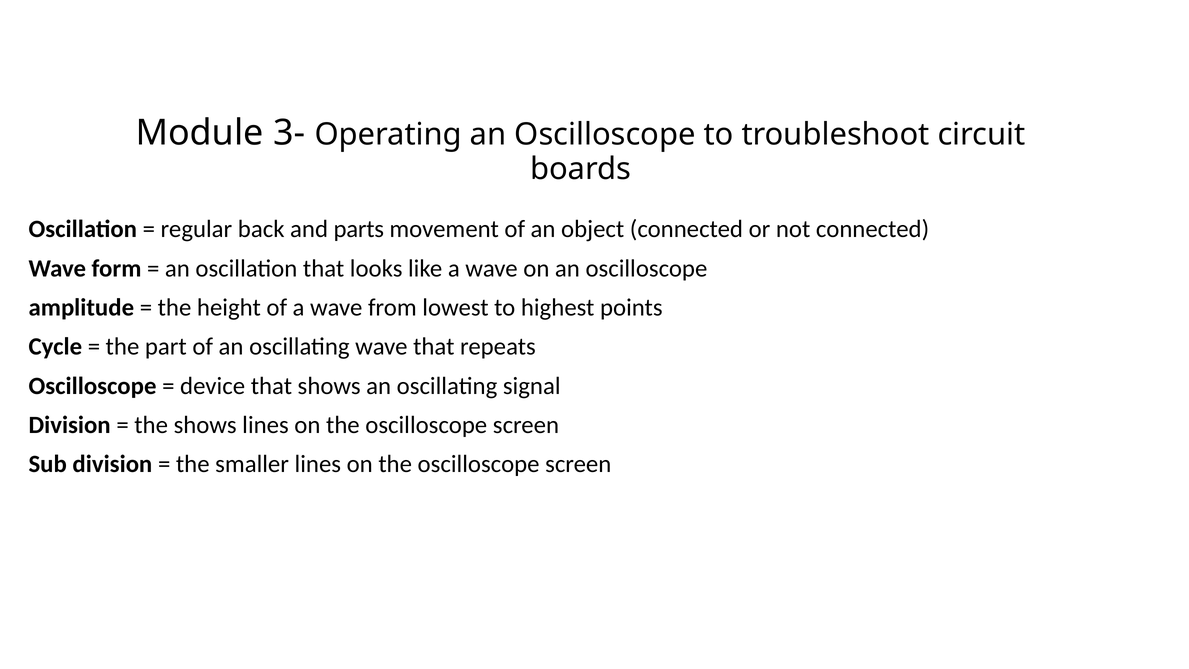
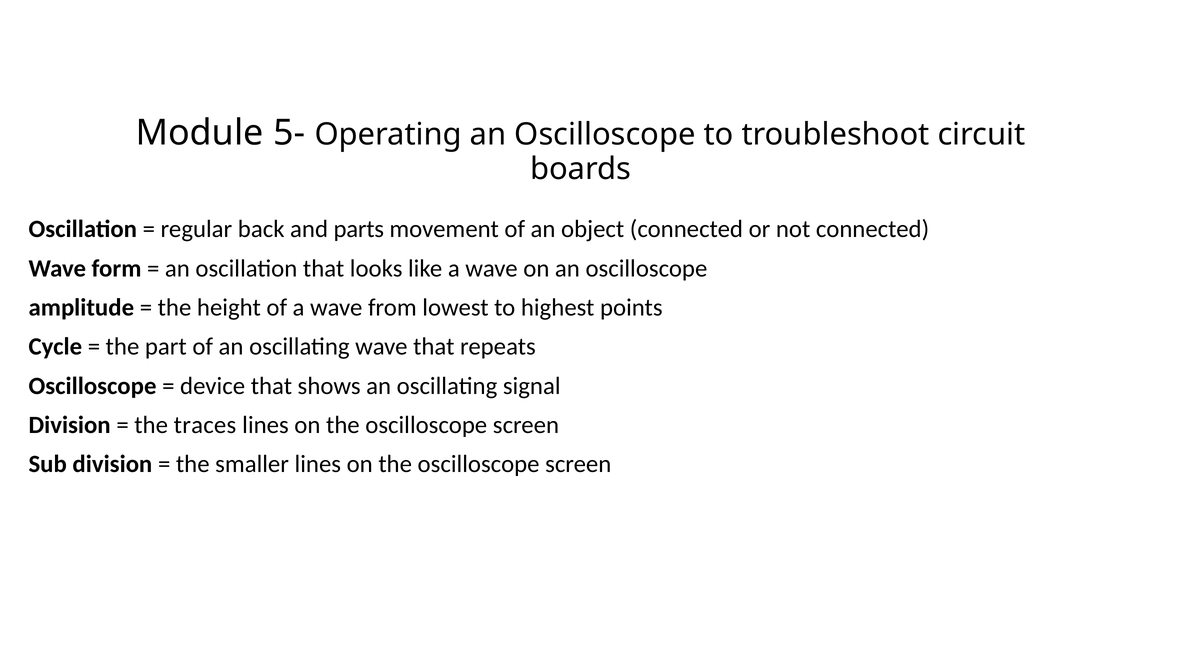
3-: 3- -> 5- (289, 133)
the shows: shows -> traces (205, 425)
